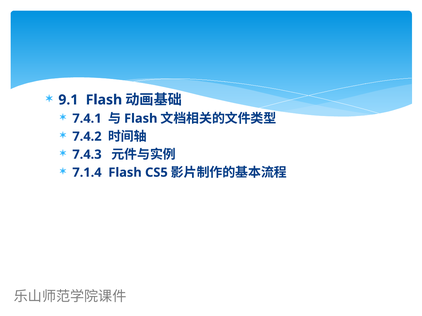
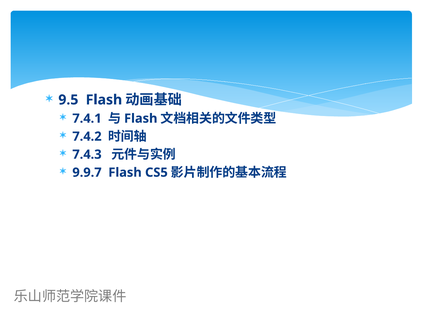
9.1: 9.1 -> 9.5 (68, 100)
7.1.4: 7.1.4 -> 9.9.7 (87, 173)
